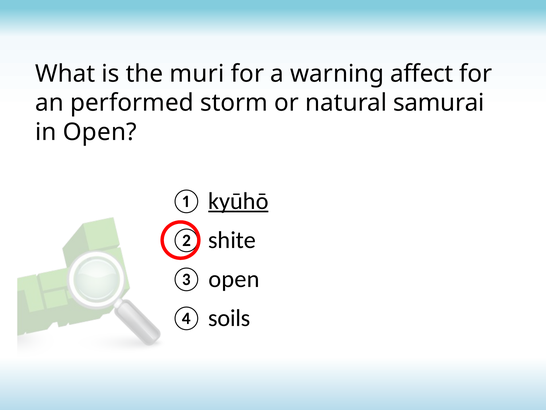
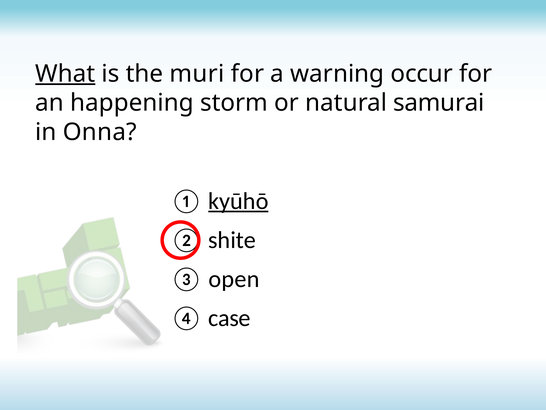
What underline: none -> present (65, 74)
affect: affect -> occur (422, 74)
performed: performed -> happening (132, 103)
in Open: Open -> Onna (100, 132)
soils: soils -> case (229, 318)
